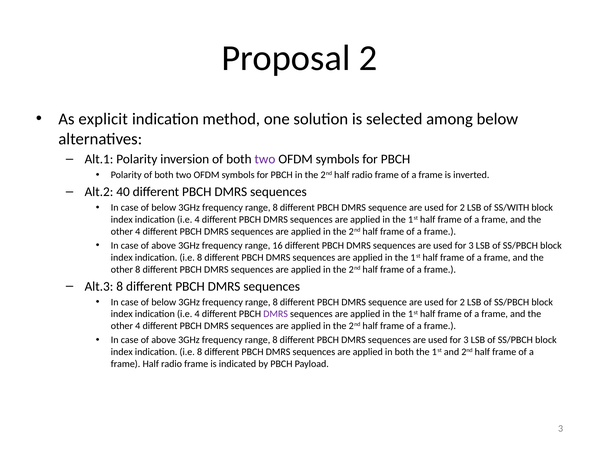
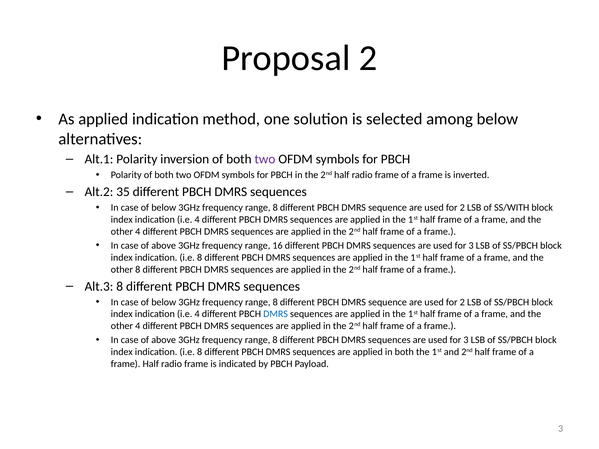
As explicit: explicit -> applied (103, 119)
40: 40 -> 35 (123, 192)
DMRS colour: purple -> blue (276, 314)
